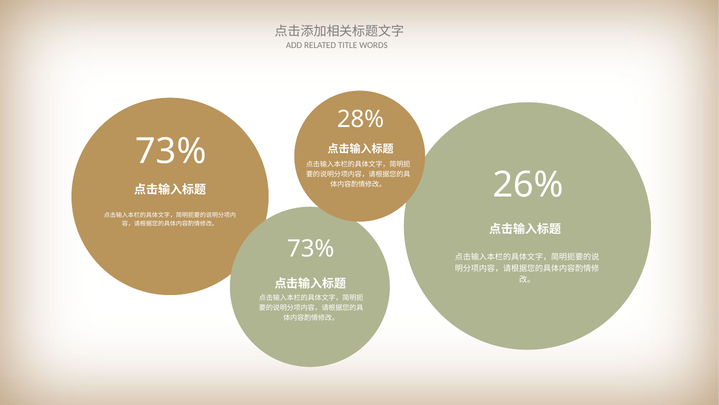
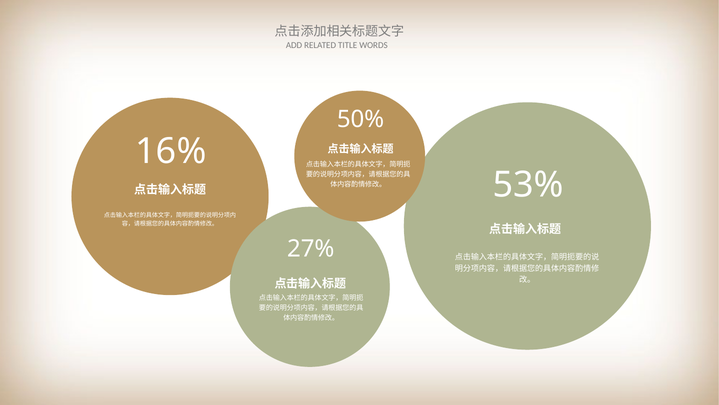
28%: 28% -> 50% (361, 119)
73%: 73% -> 16% (171, 151)
26%: 26% -> 53% (528, 184)
73%: 73% -> 27% (311, 249)
